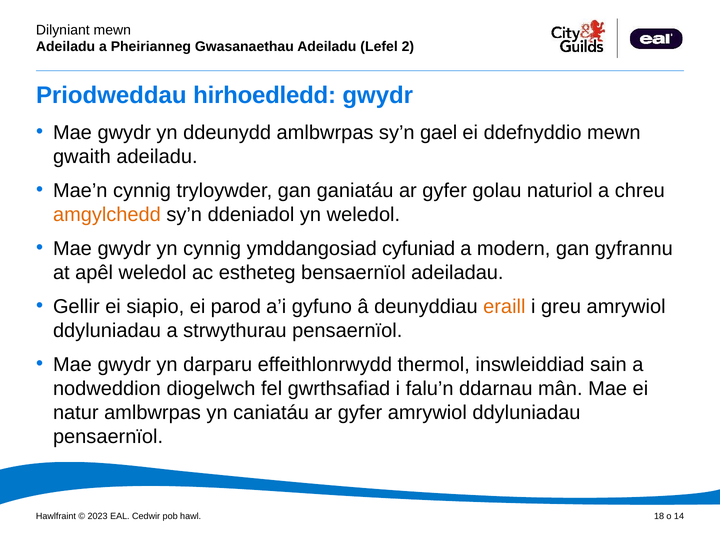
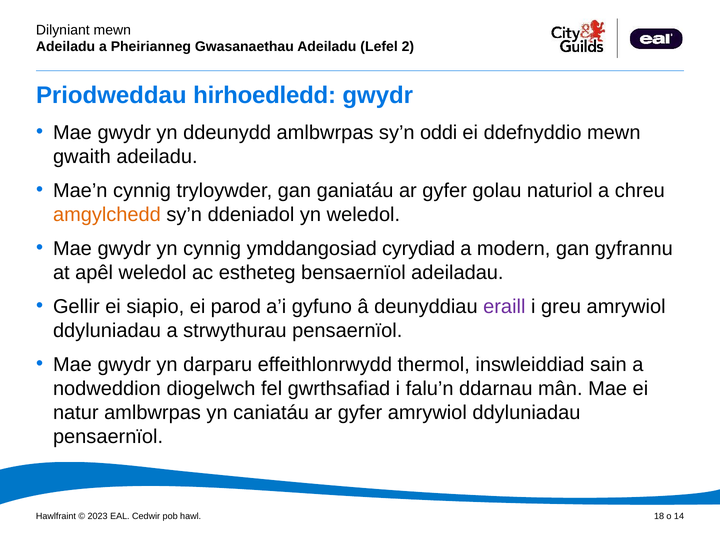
gael: gael -> oddi (439, 132)
cyfuniad: cyfuniad -> cyrydiad (419, 248)
eraill colour: orange -> purple (504, 306)
